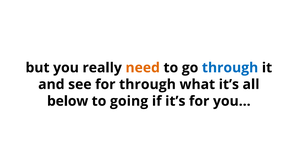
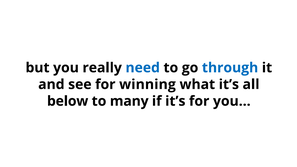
need colour: orange -> blue (143, 68)
for through: through -> winning (147, 84)
going: going -> many (129, 101)
